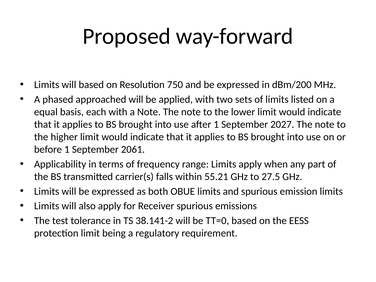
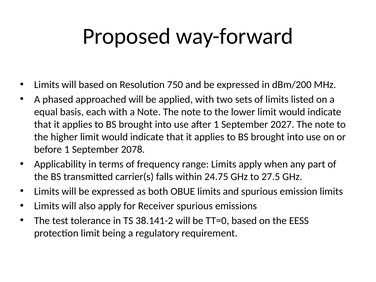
2061: 2061 -> 2078 (133, 150)
55.21: 55.21 -> 24.75 (216, 177)
